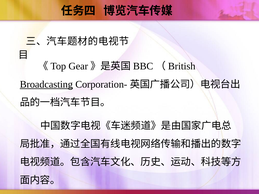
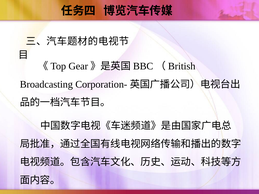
Broadcasting underline: present -> none (46, 84)
